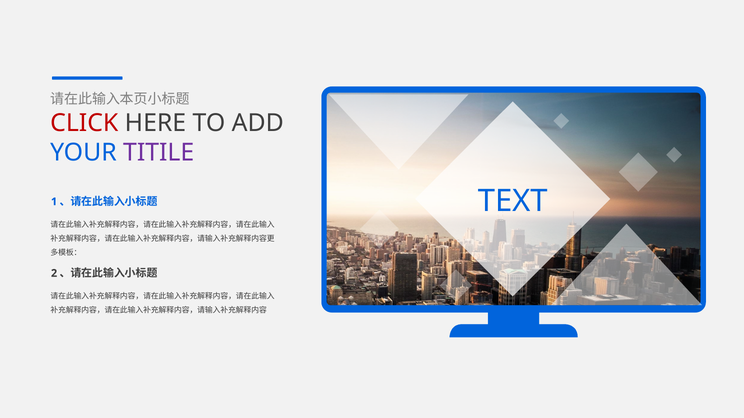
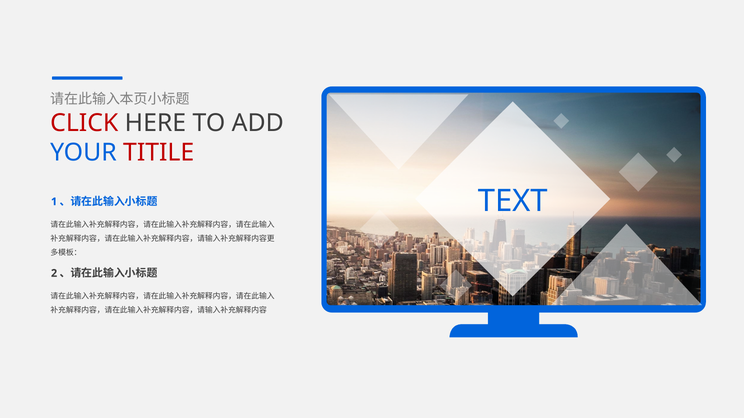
TITILE colour: purple -> red (159, 153)
